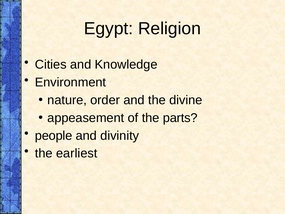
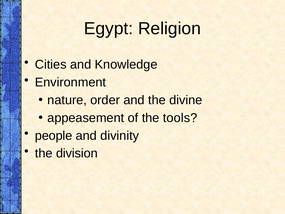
parts: parts -> tools (180, 118)
earliest: earliest -> division (77, 153)
